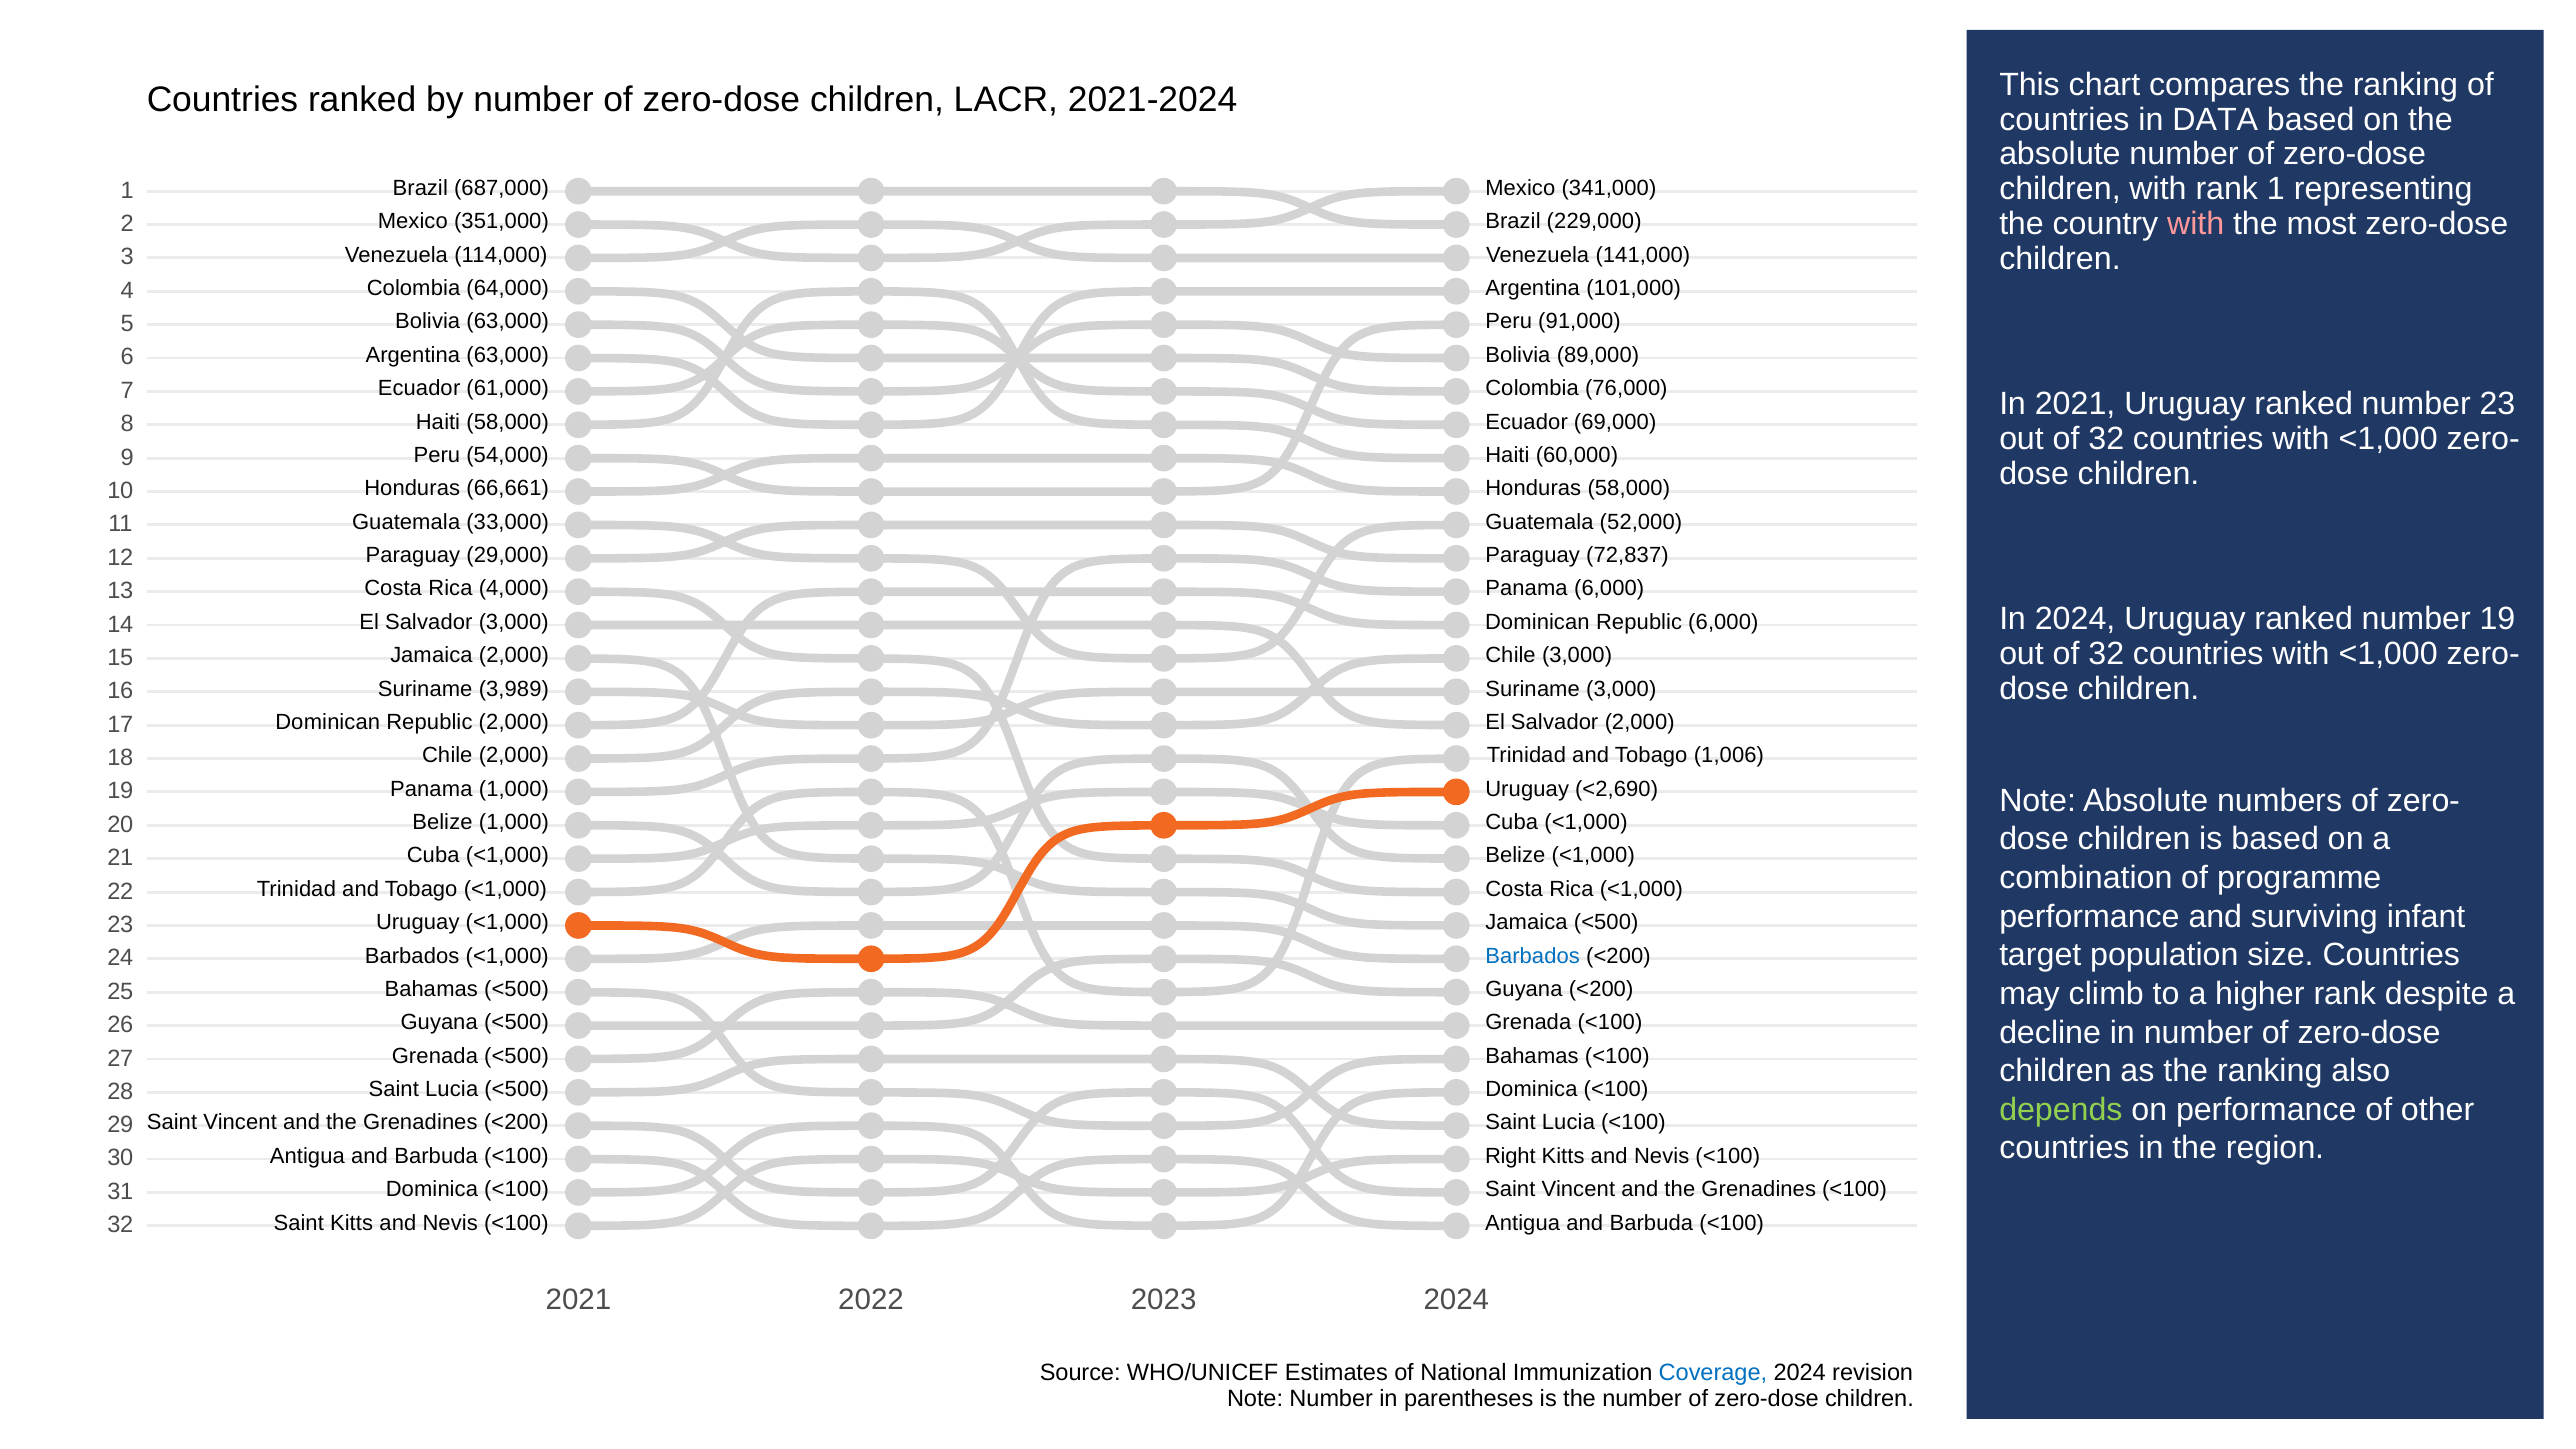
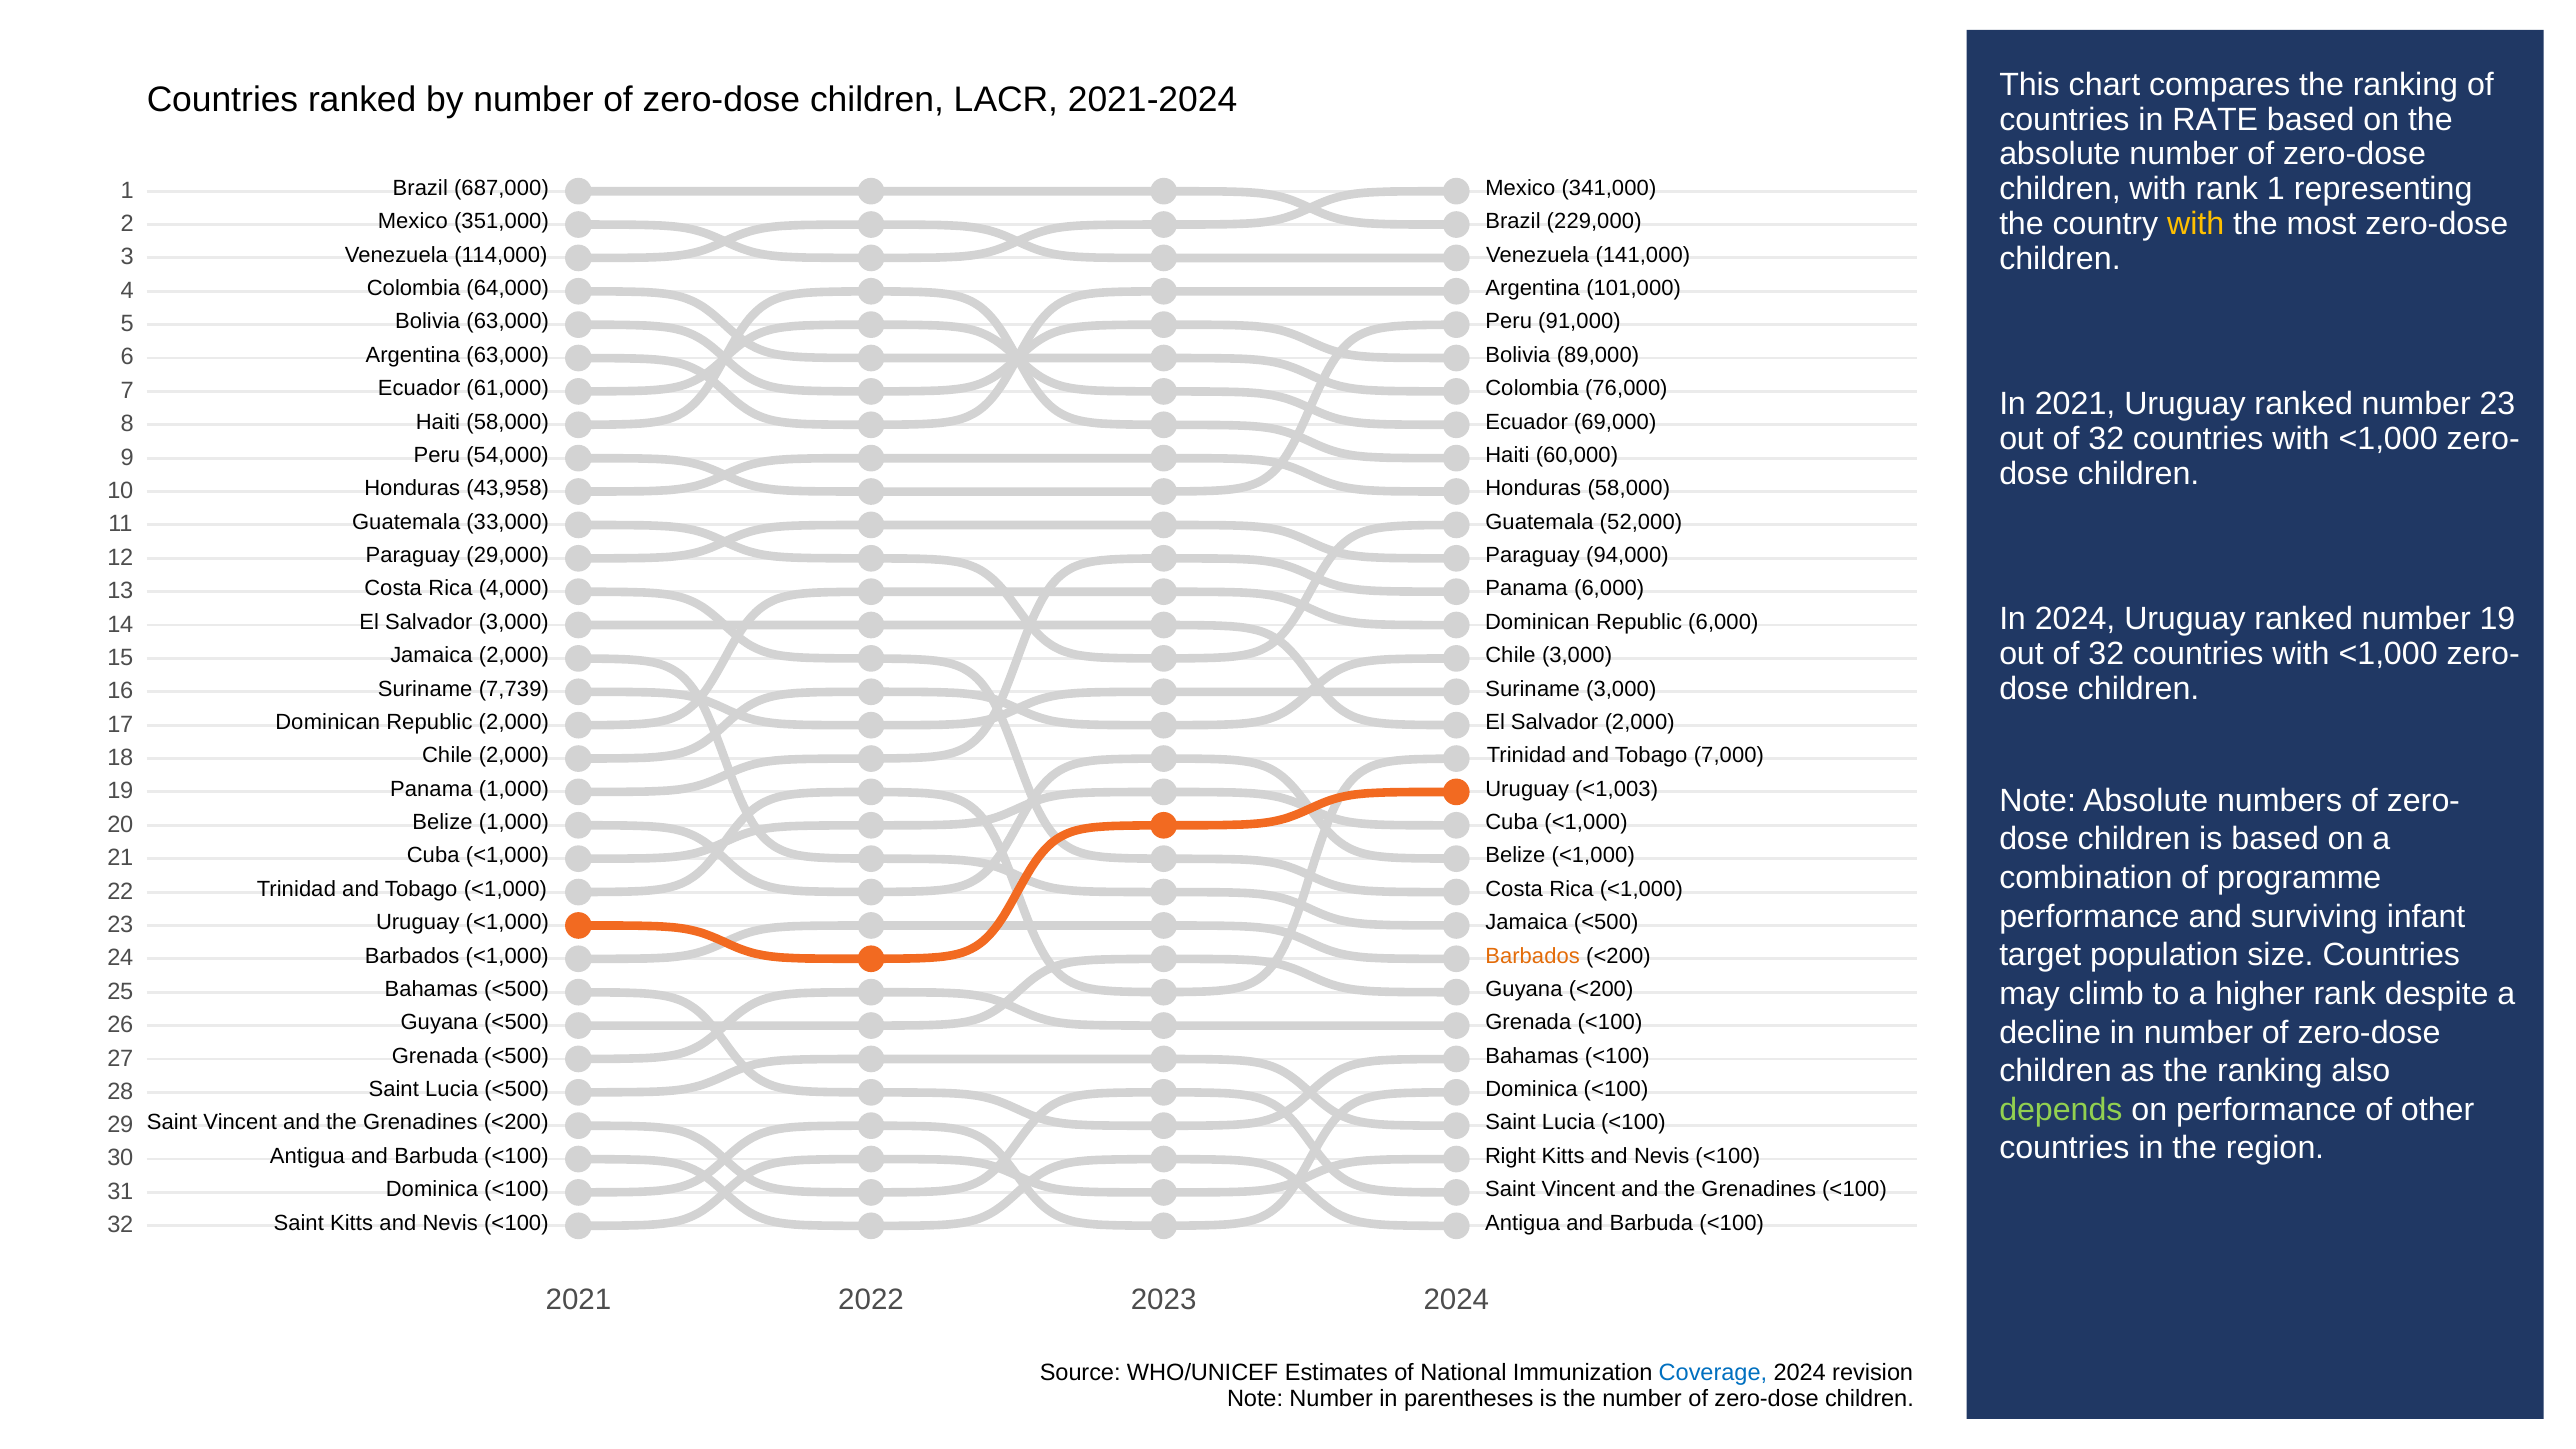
DATA: DATA -> RATE (2215, 119)
with colour: pink -> yellow (2196, 224)
66,661: 66,661 -> 43,958 (508, 489)
72,837: 72,837 -> 94,000 (1627, 555)
3,989: 3,989 -> 7,739 (514, 689)
1,006: 1,006 -> 7,000 (1729, 756)
<2,690: <2,690 -> <1,003 (1617, 789)
Barbados colour: blue -> orange (1533, 956)
